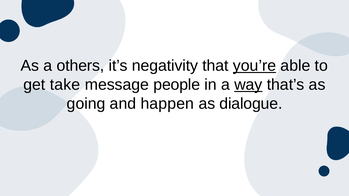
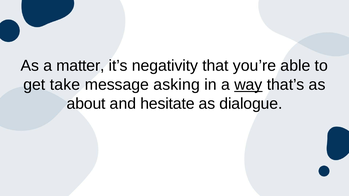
others: others -> matter (80, 66)
you’re underline: present -> none (255, 66)
people: people -> asking (177, 85)
going: going -> about (86, 104)
happen: happen -> hesitate (167, 104)
